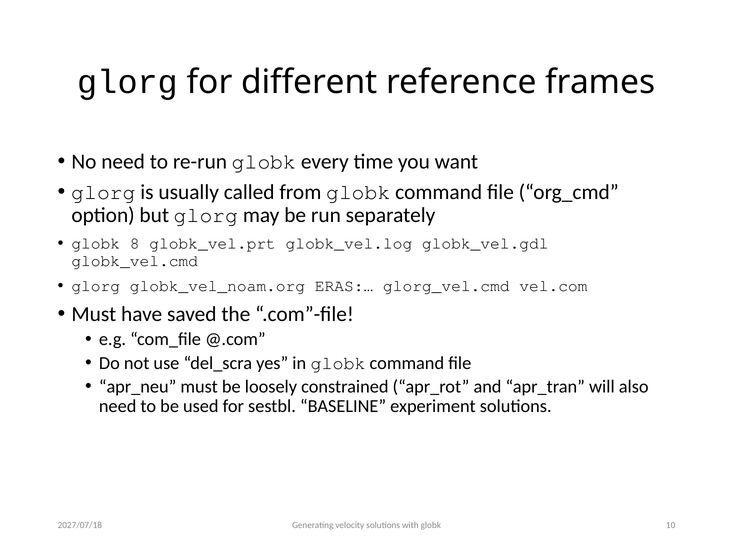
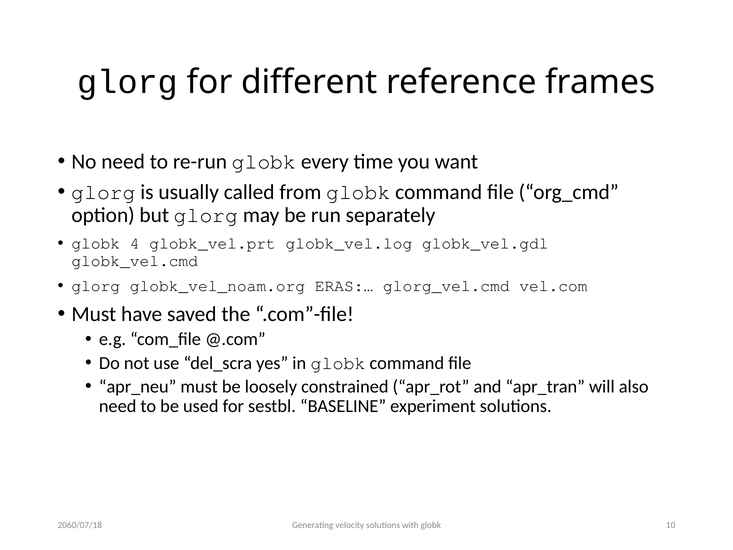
8: 8 -> 4 (135, 243)
2027/07/18: 2027/07/18 -> 2060/07/18 (80, 525)
